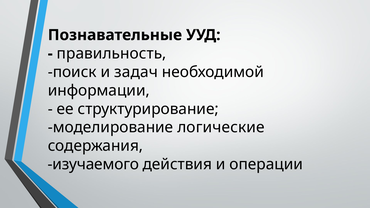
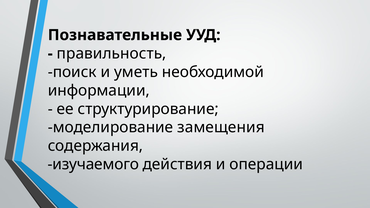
задач: задач -> уметь (136, 72)
логические: логические -> замещения (221, 127)
